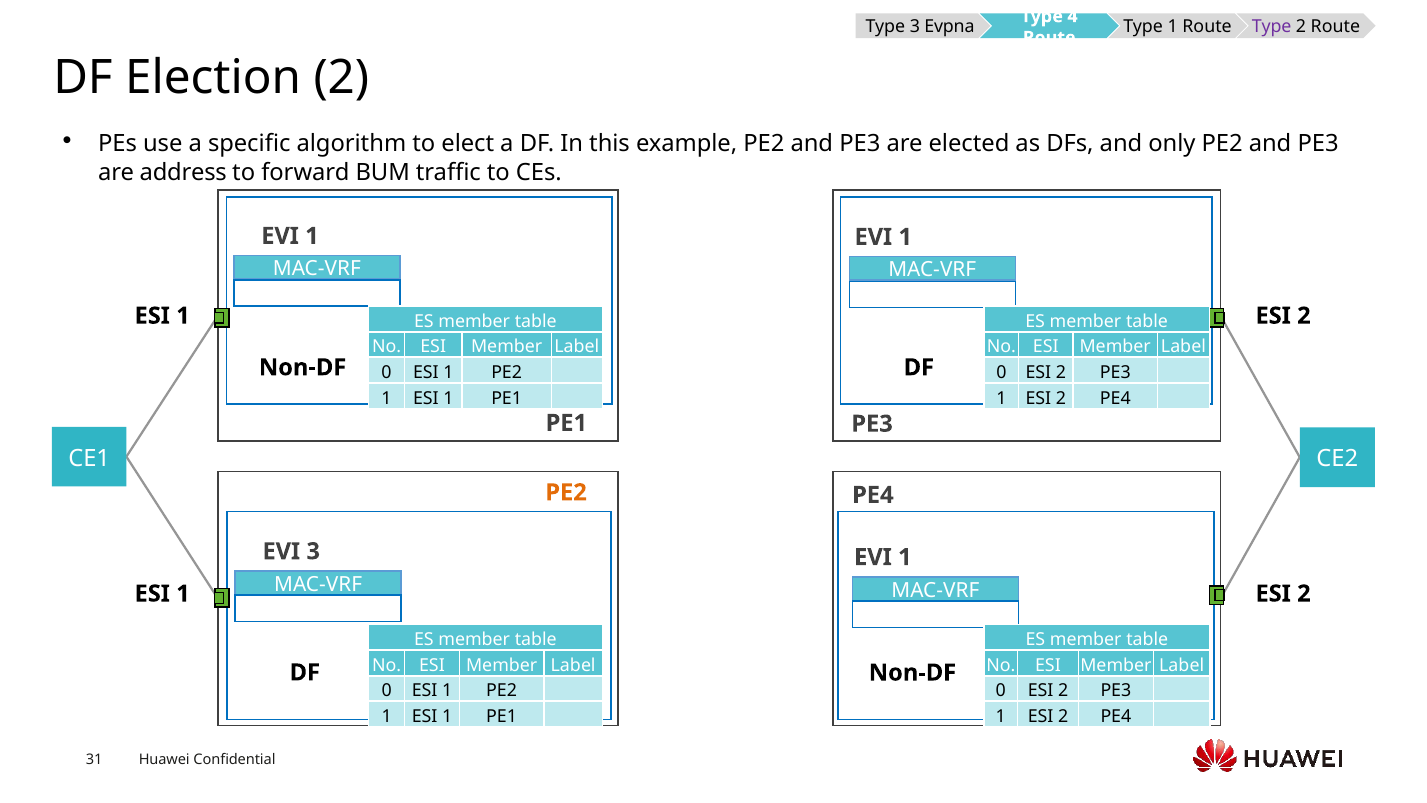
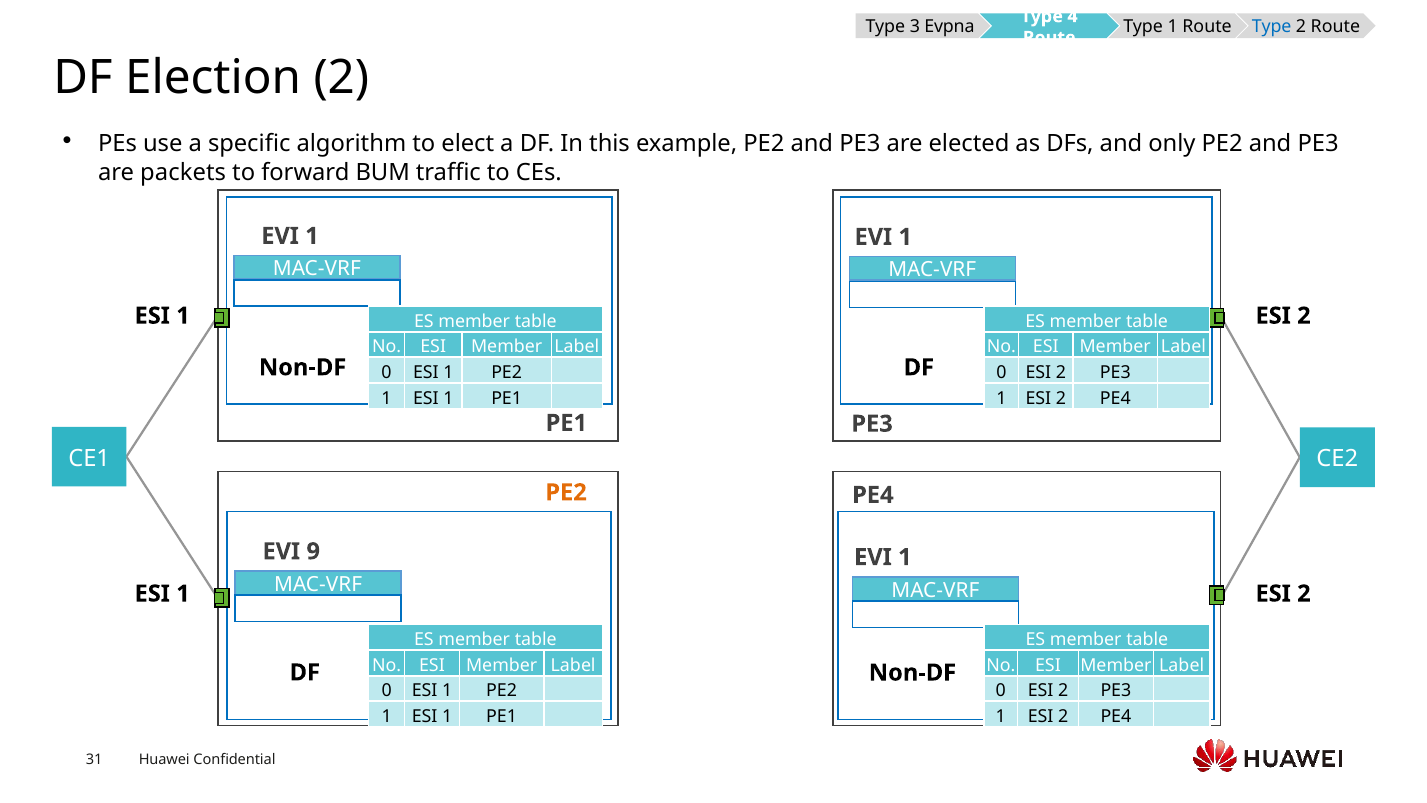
Type colour: purple -> blue (1272, 27)
address: address -> packets (183, 172)
EVI 3: 3 -> 9 (313, 551)
